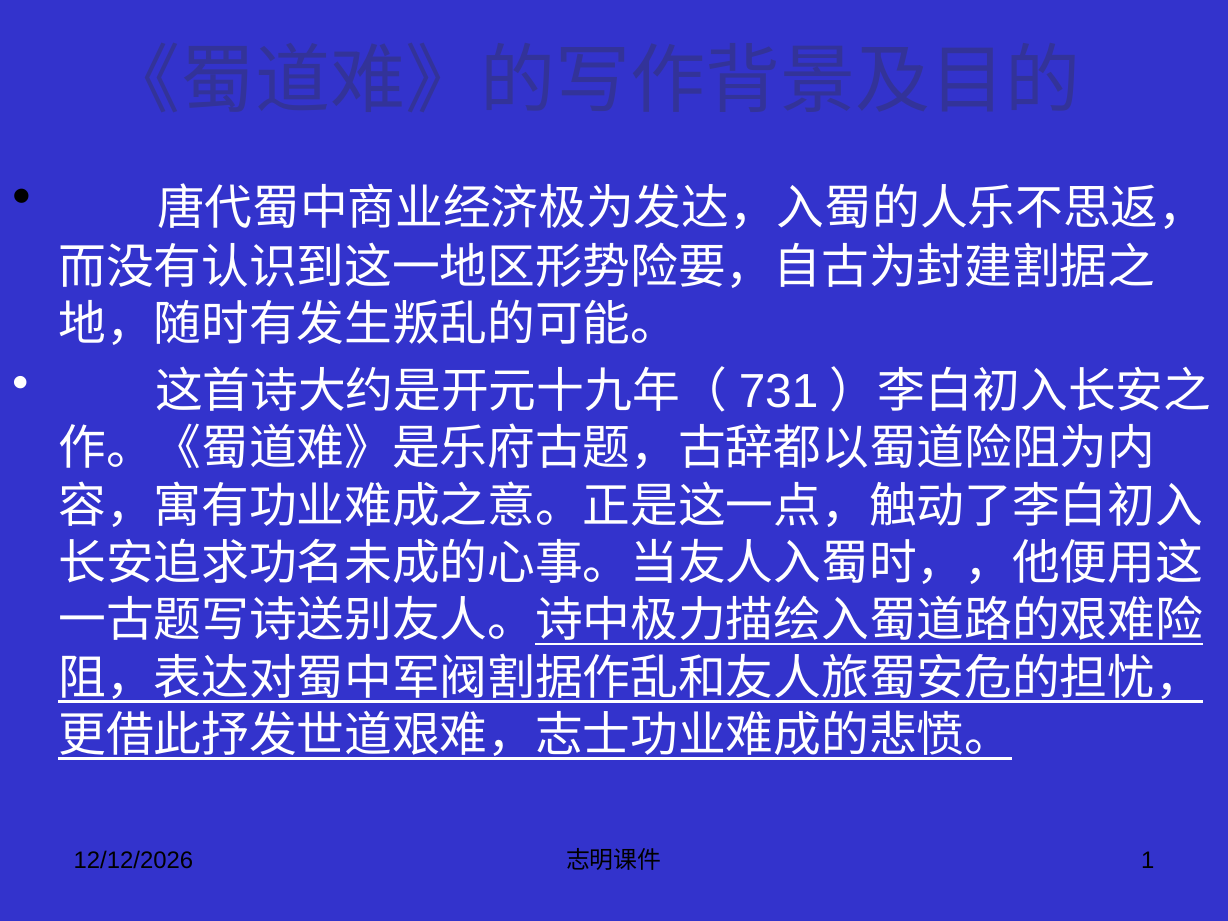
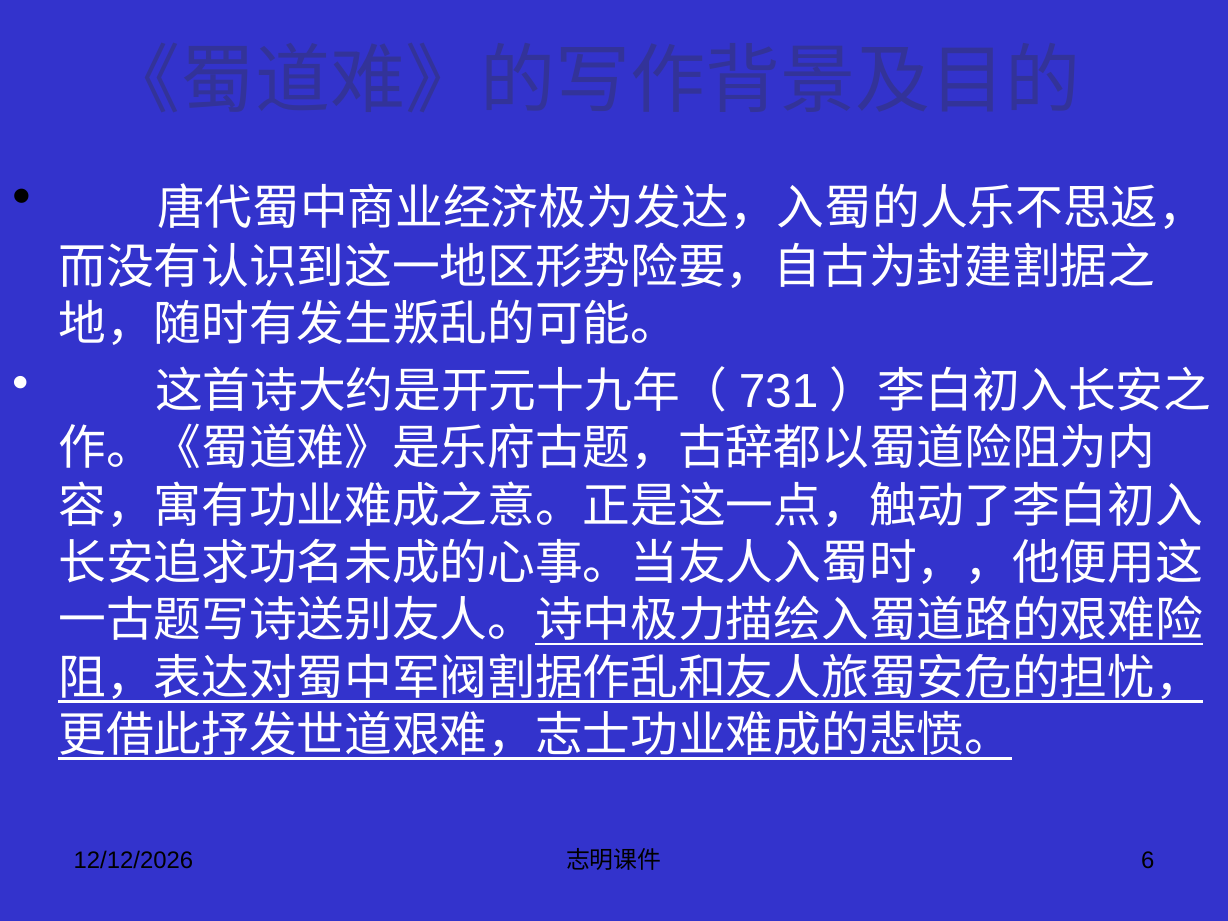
1: 1 -> 6 (1148, 861)
